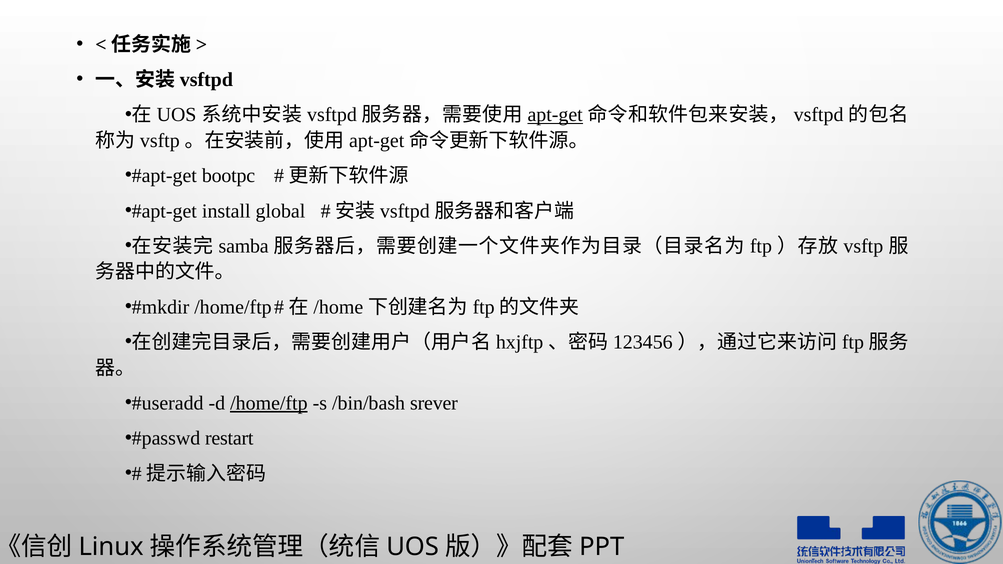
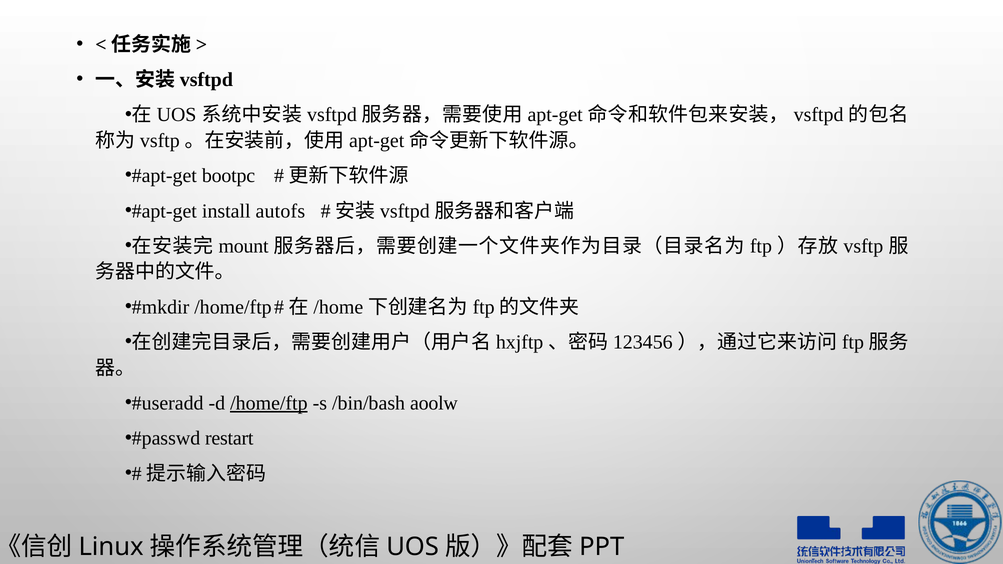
apt-get underline: present -> none (555, 115)
global: global -> autofs (280, 211)
samba: samba -> mount (244, 246)
srever: srever -> aoolw (434, 403)
